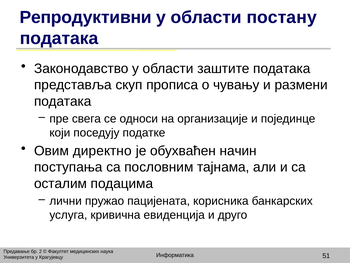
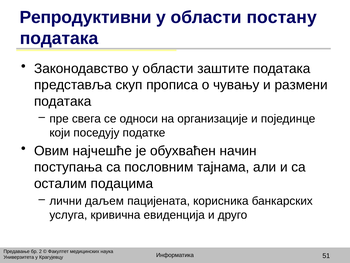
директно: директно -> најчешће (102, 151)
пружао: пружао -> даљем (104, 201)
